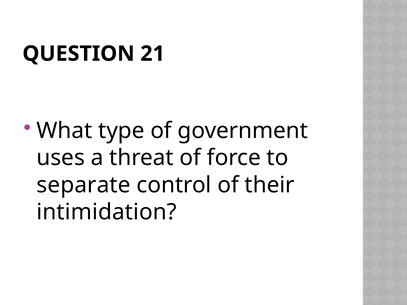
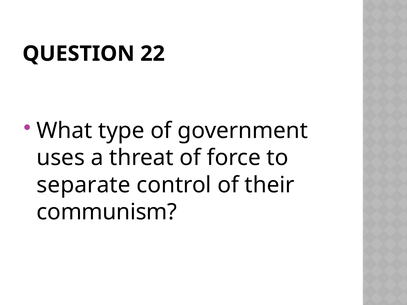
21: 21 -> 22 (153, 54)
intimidation: intimidation -> communism (107, 212)
